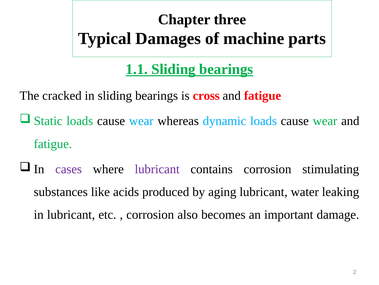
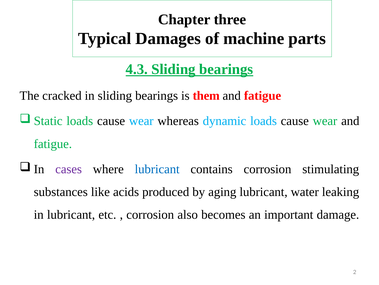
1.1: 1.1 -> 4.3 (137, 69)
cross: cross -> them (206, 95)
lubricant colour: purple -> blue (157, 169)
